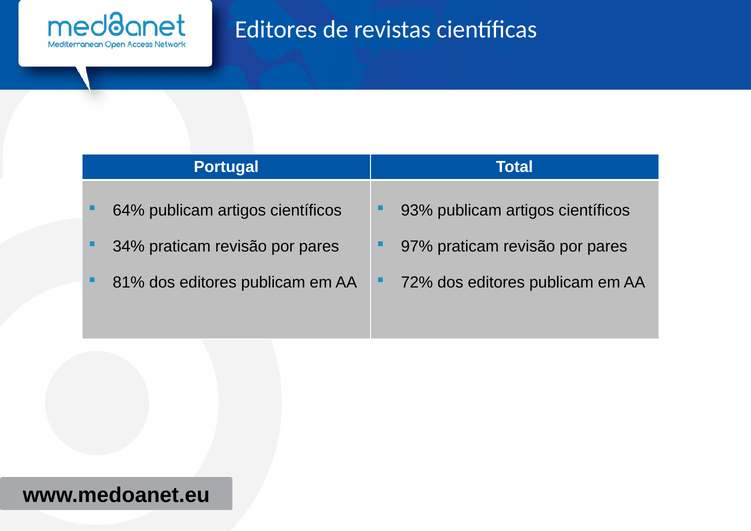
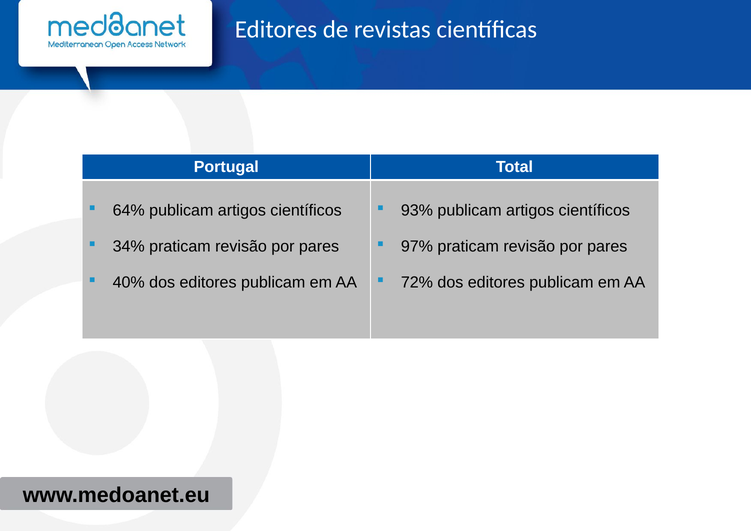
81%: 81% -> 40% (129, 282)
